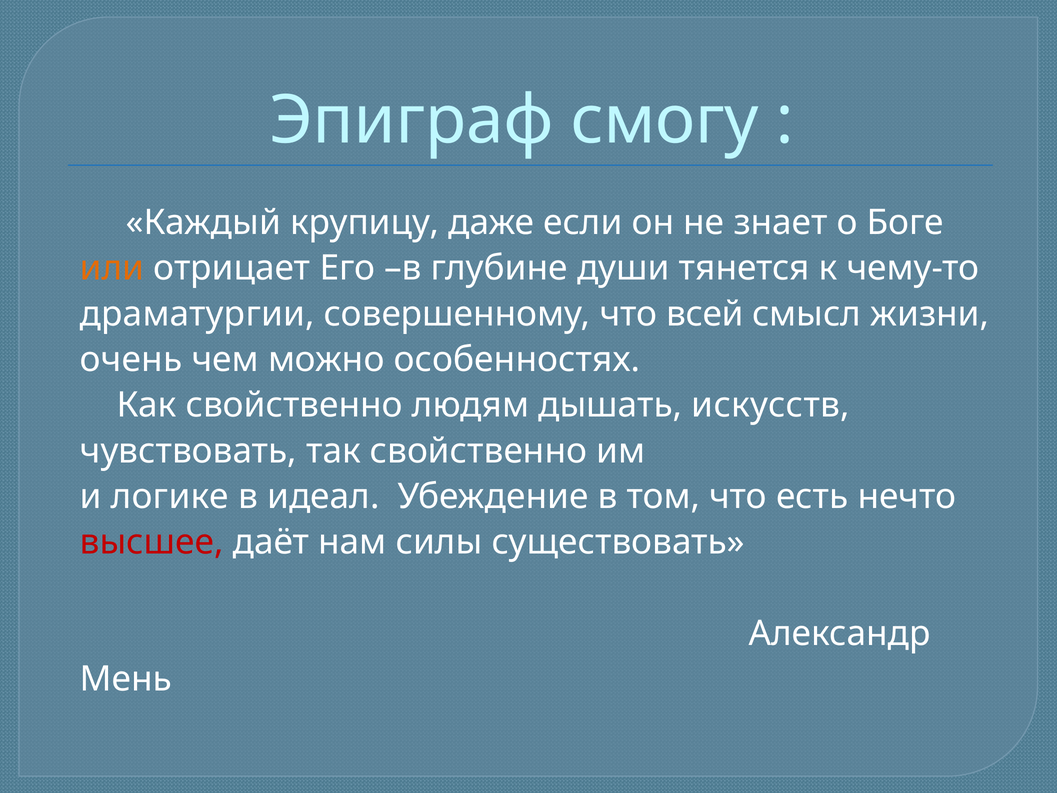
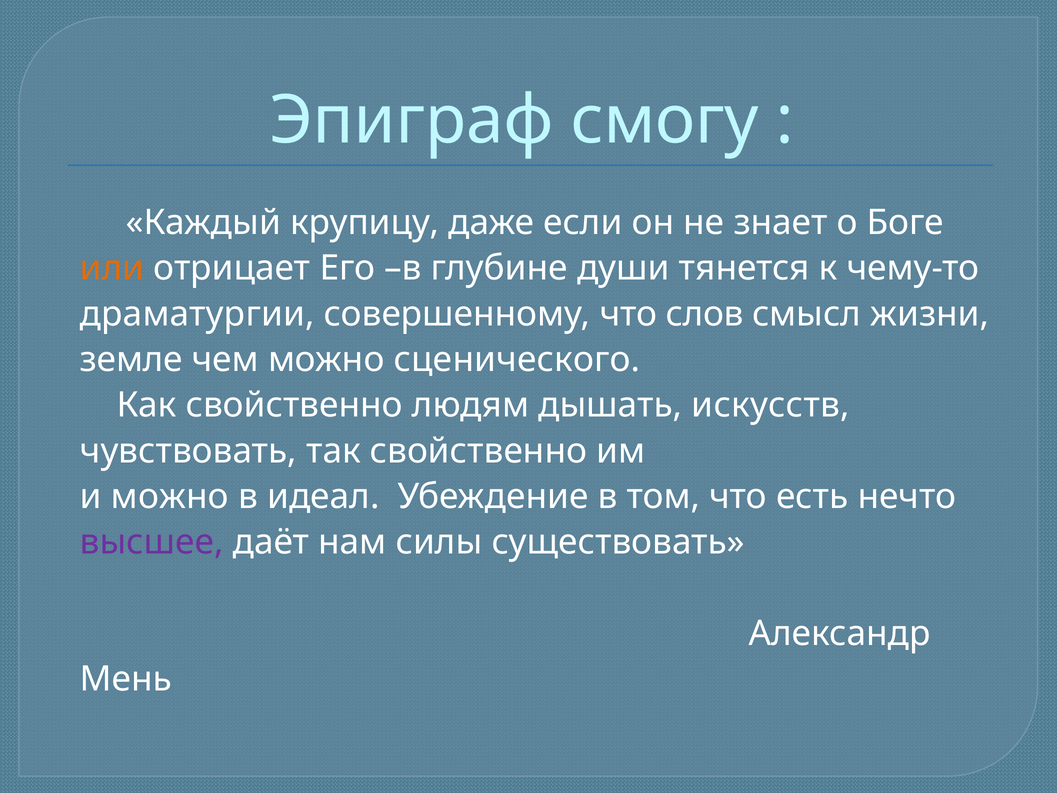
всей: всей -> слов (705, 314)
очень: очень -> земле (131, 359)
особенностях: особенностях -> сценического (517, 359)
и логике: логике -> можно (170, 496)
высшее colour: red -> purple (152, 542)
